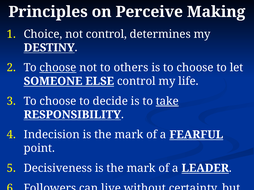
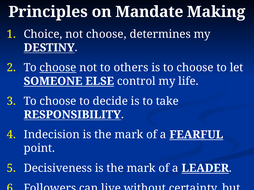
Perceive: Perceive -> Mandate (149, 12)
not control: control -> choose (106, 34)
take underline: present -> none (167, 101)
